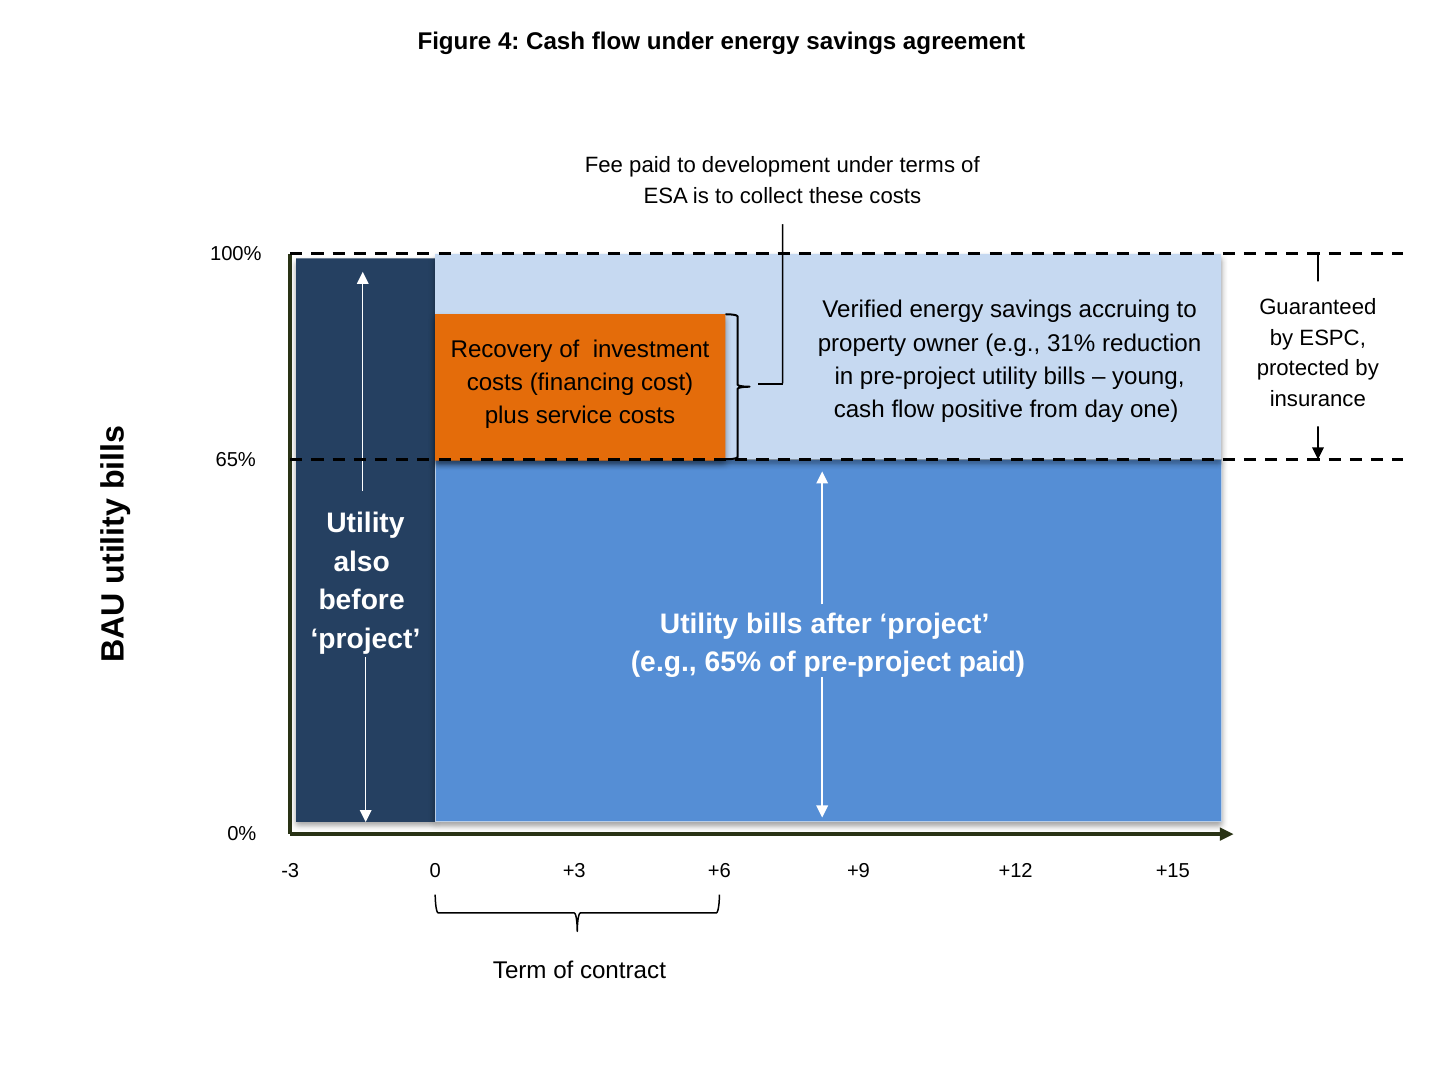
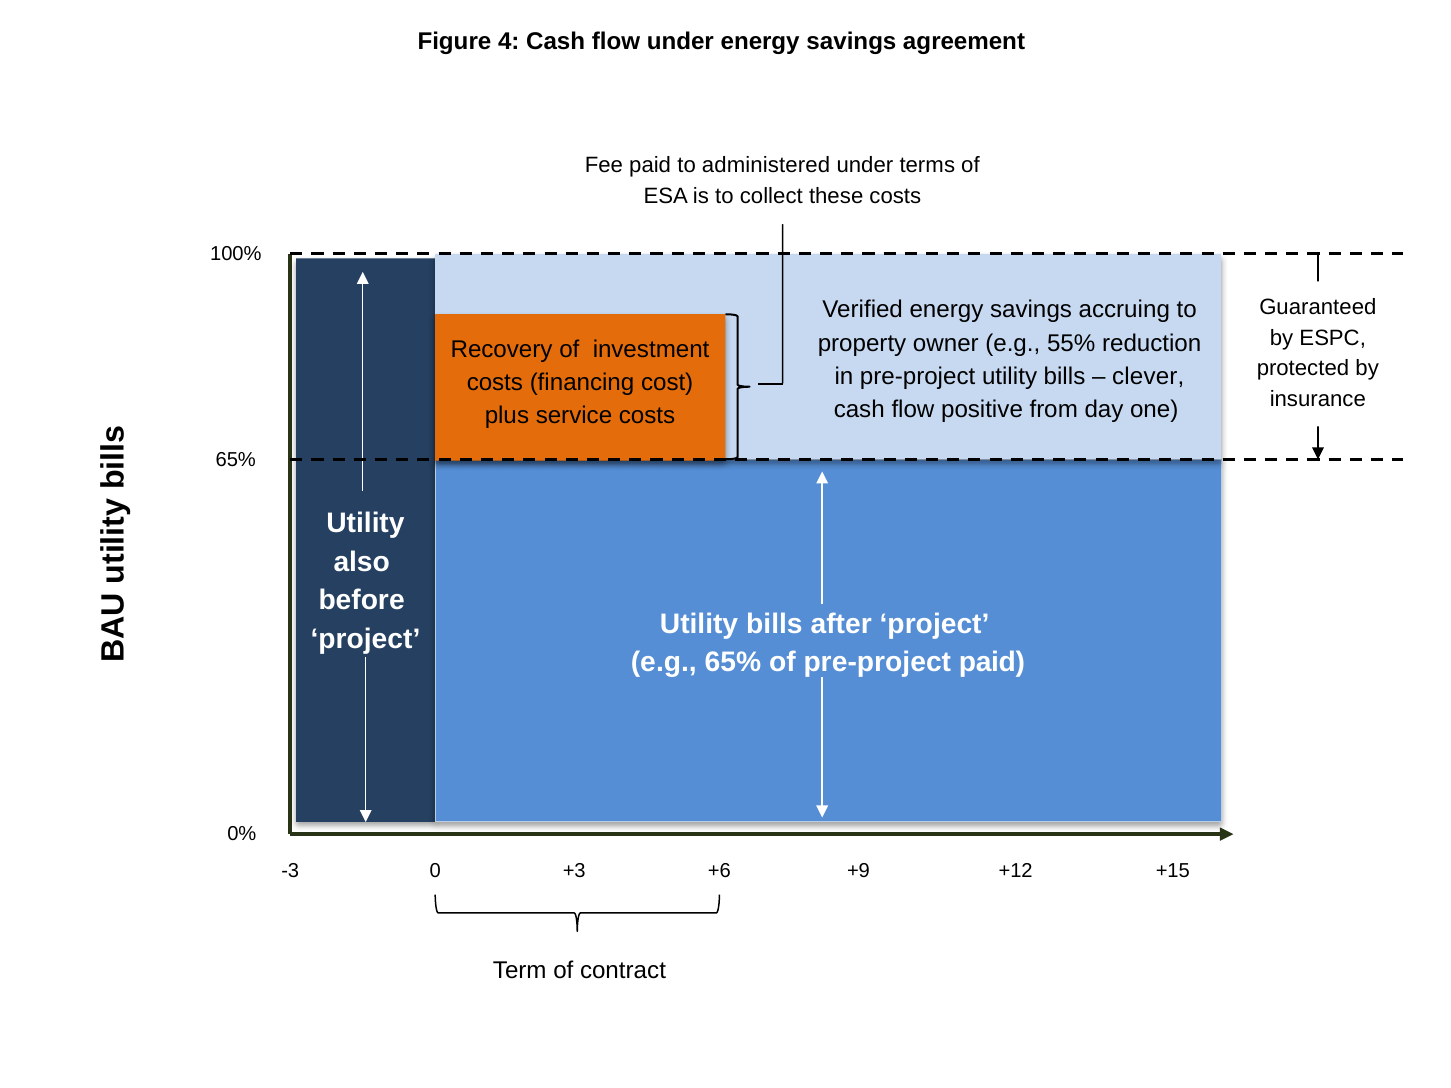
development: development -> administered (766, 165)
31%: 31% -> 55% (1071, 343)
young: young -> clever (1148, 377)
